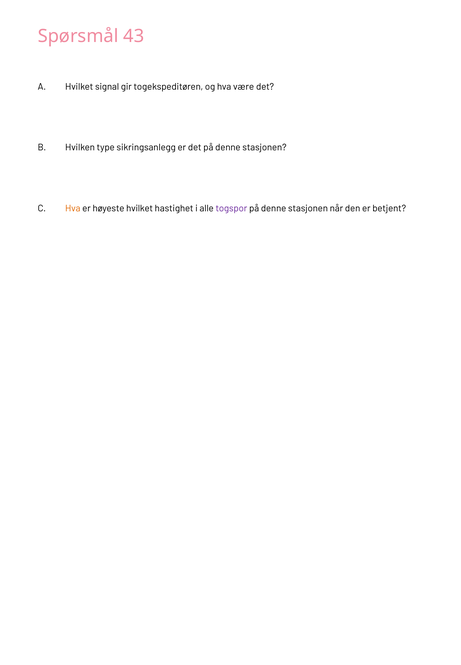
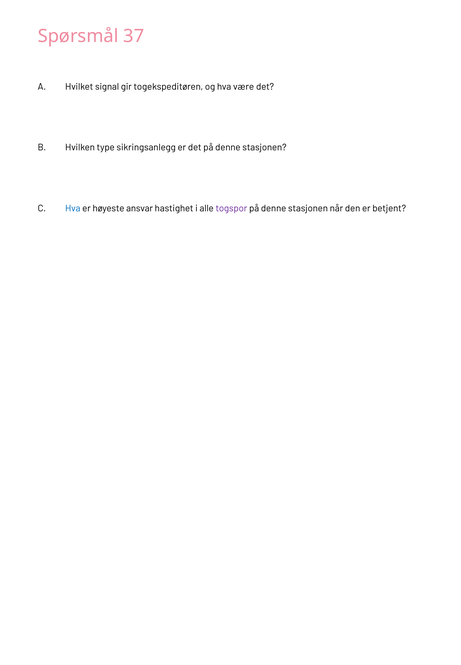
43: 43 -> 37 (134, 36)
Hva colour: orange -> blue (73, 209)
høyeste hvilket: hvilket -> ansvar (140, 209)
